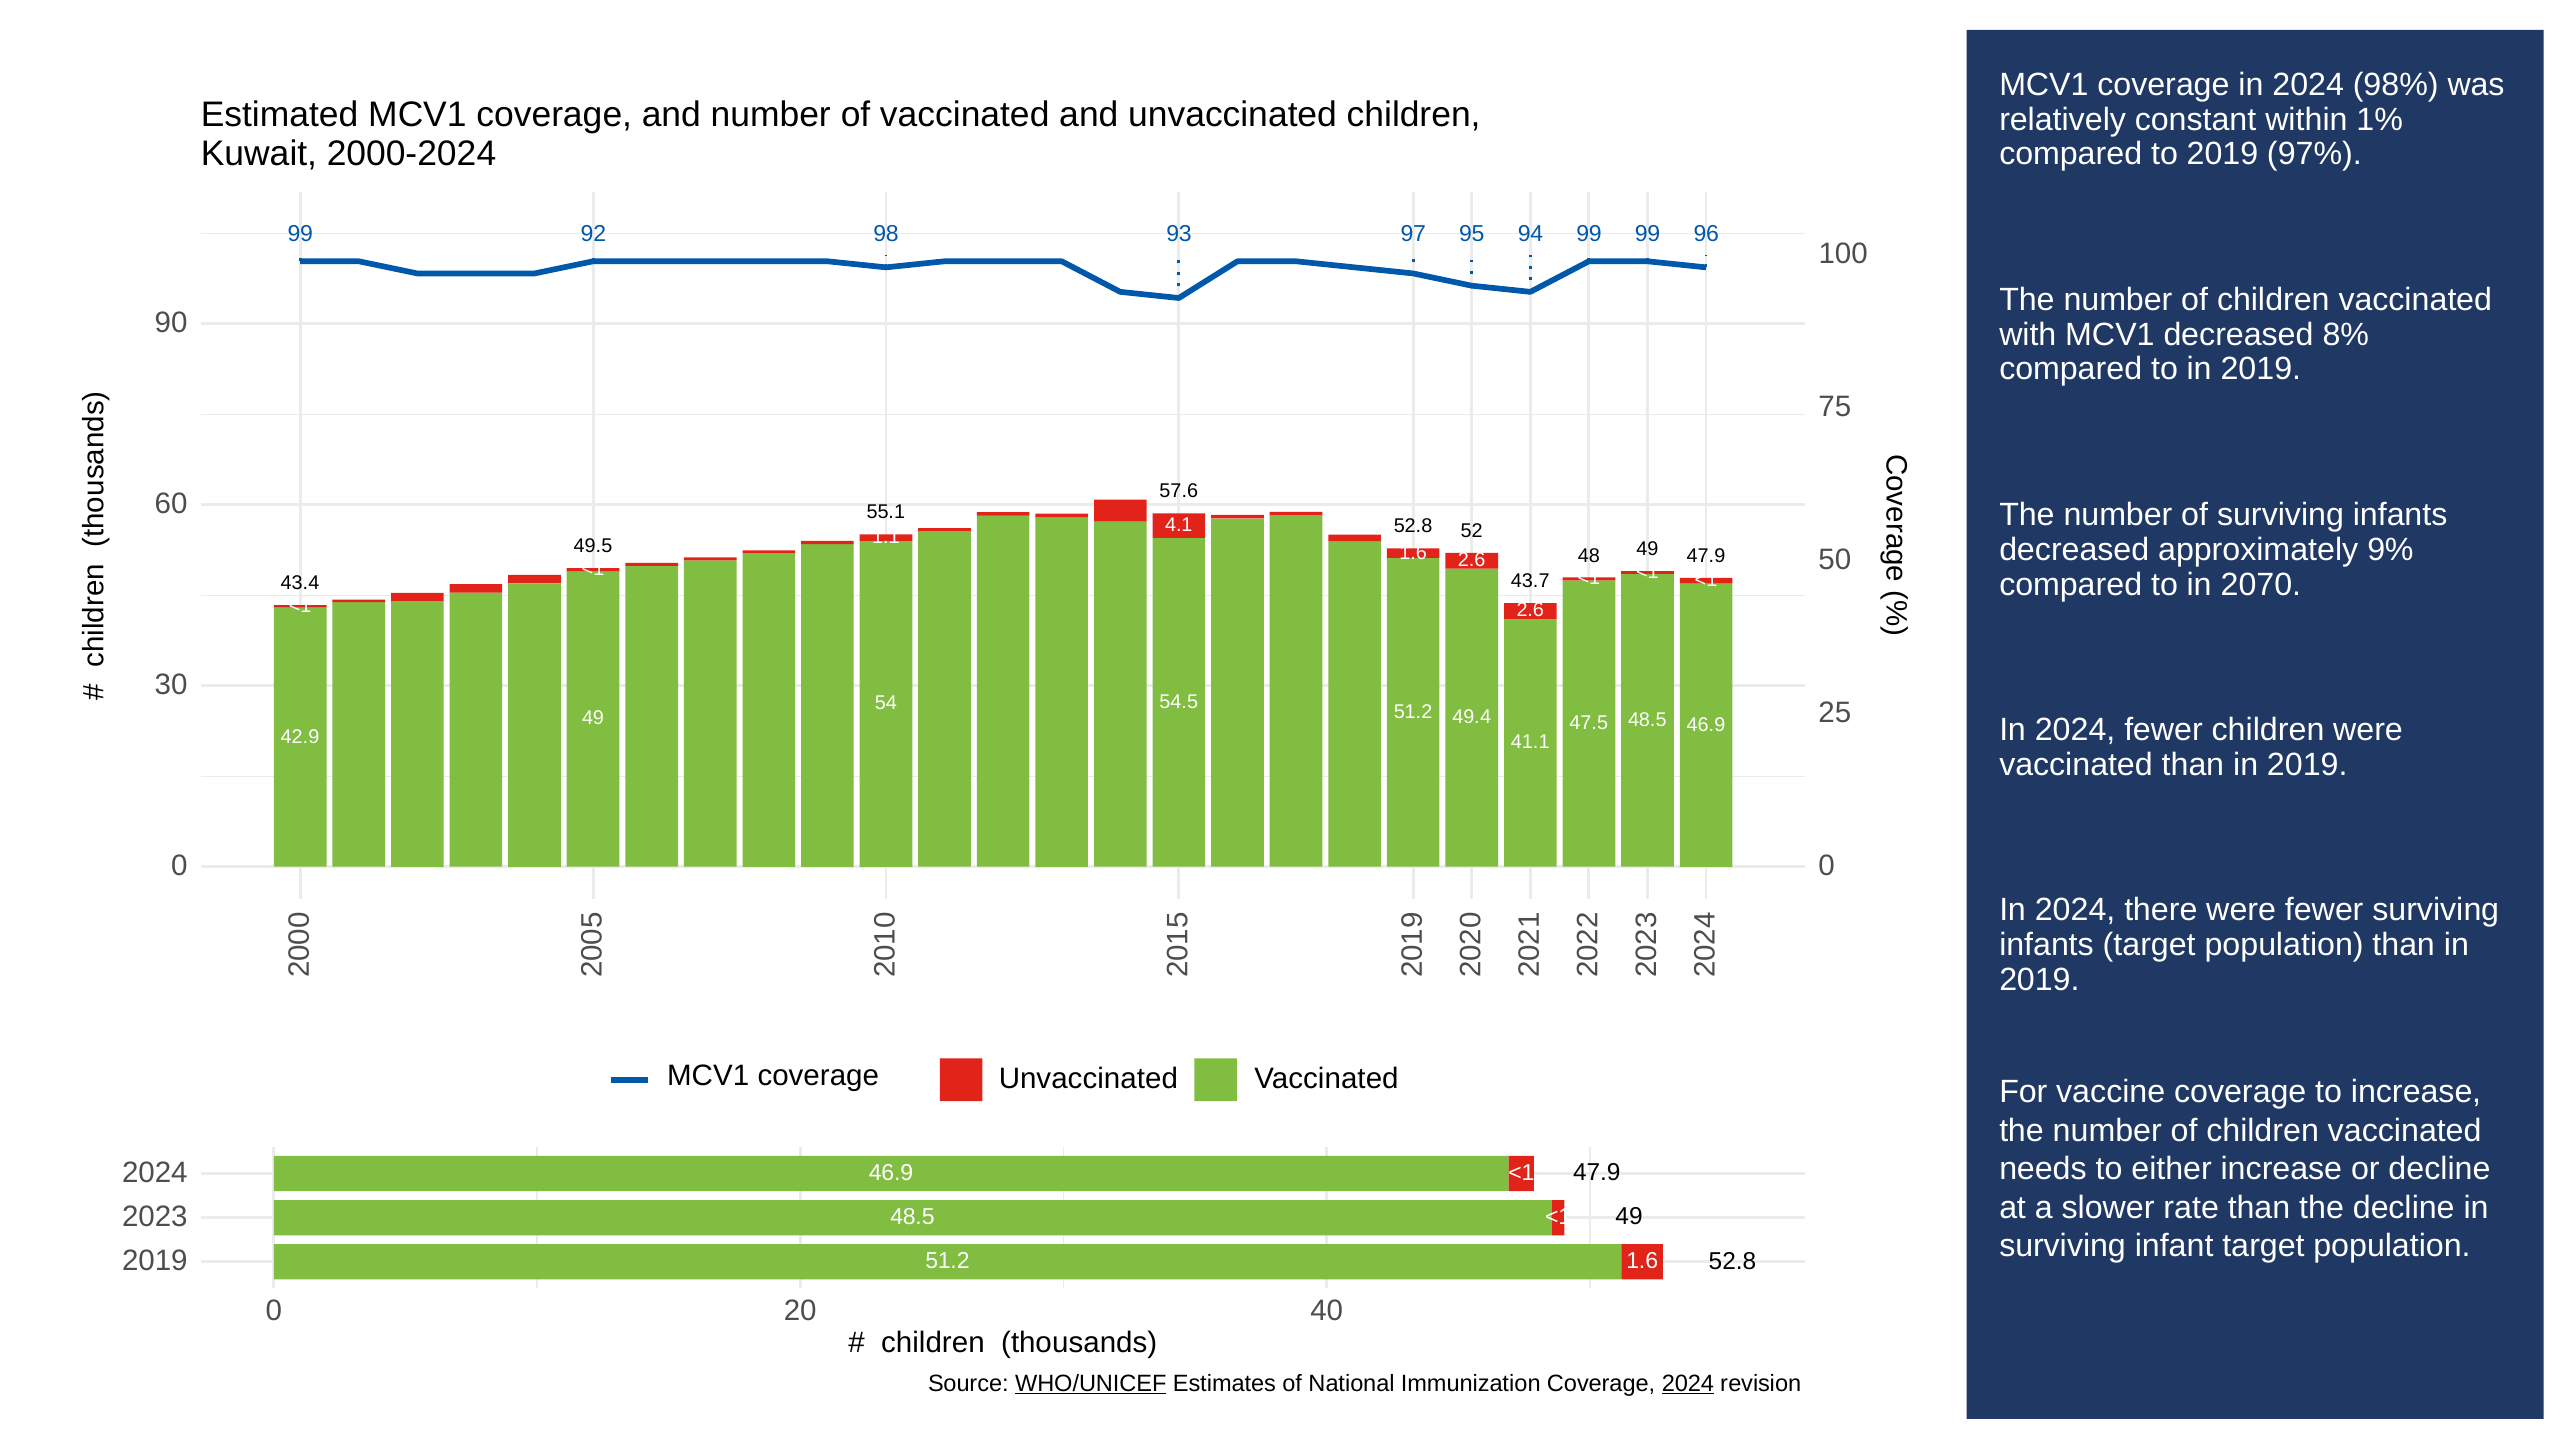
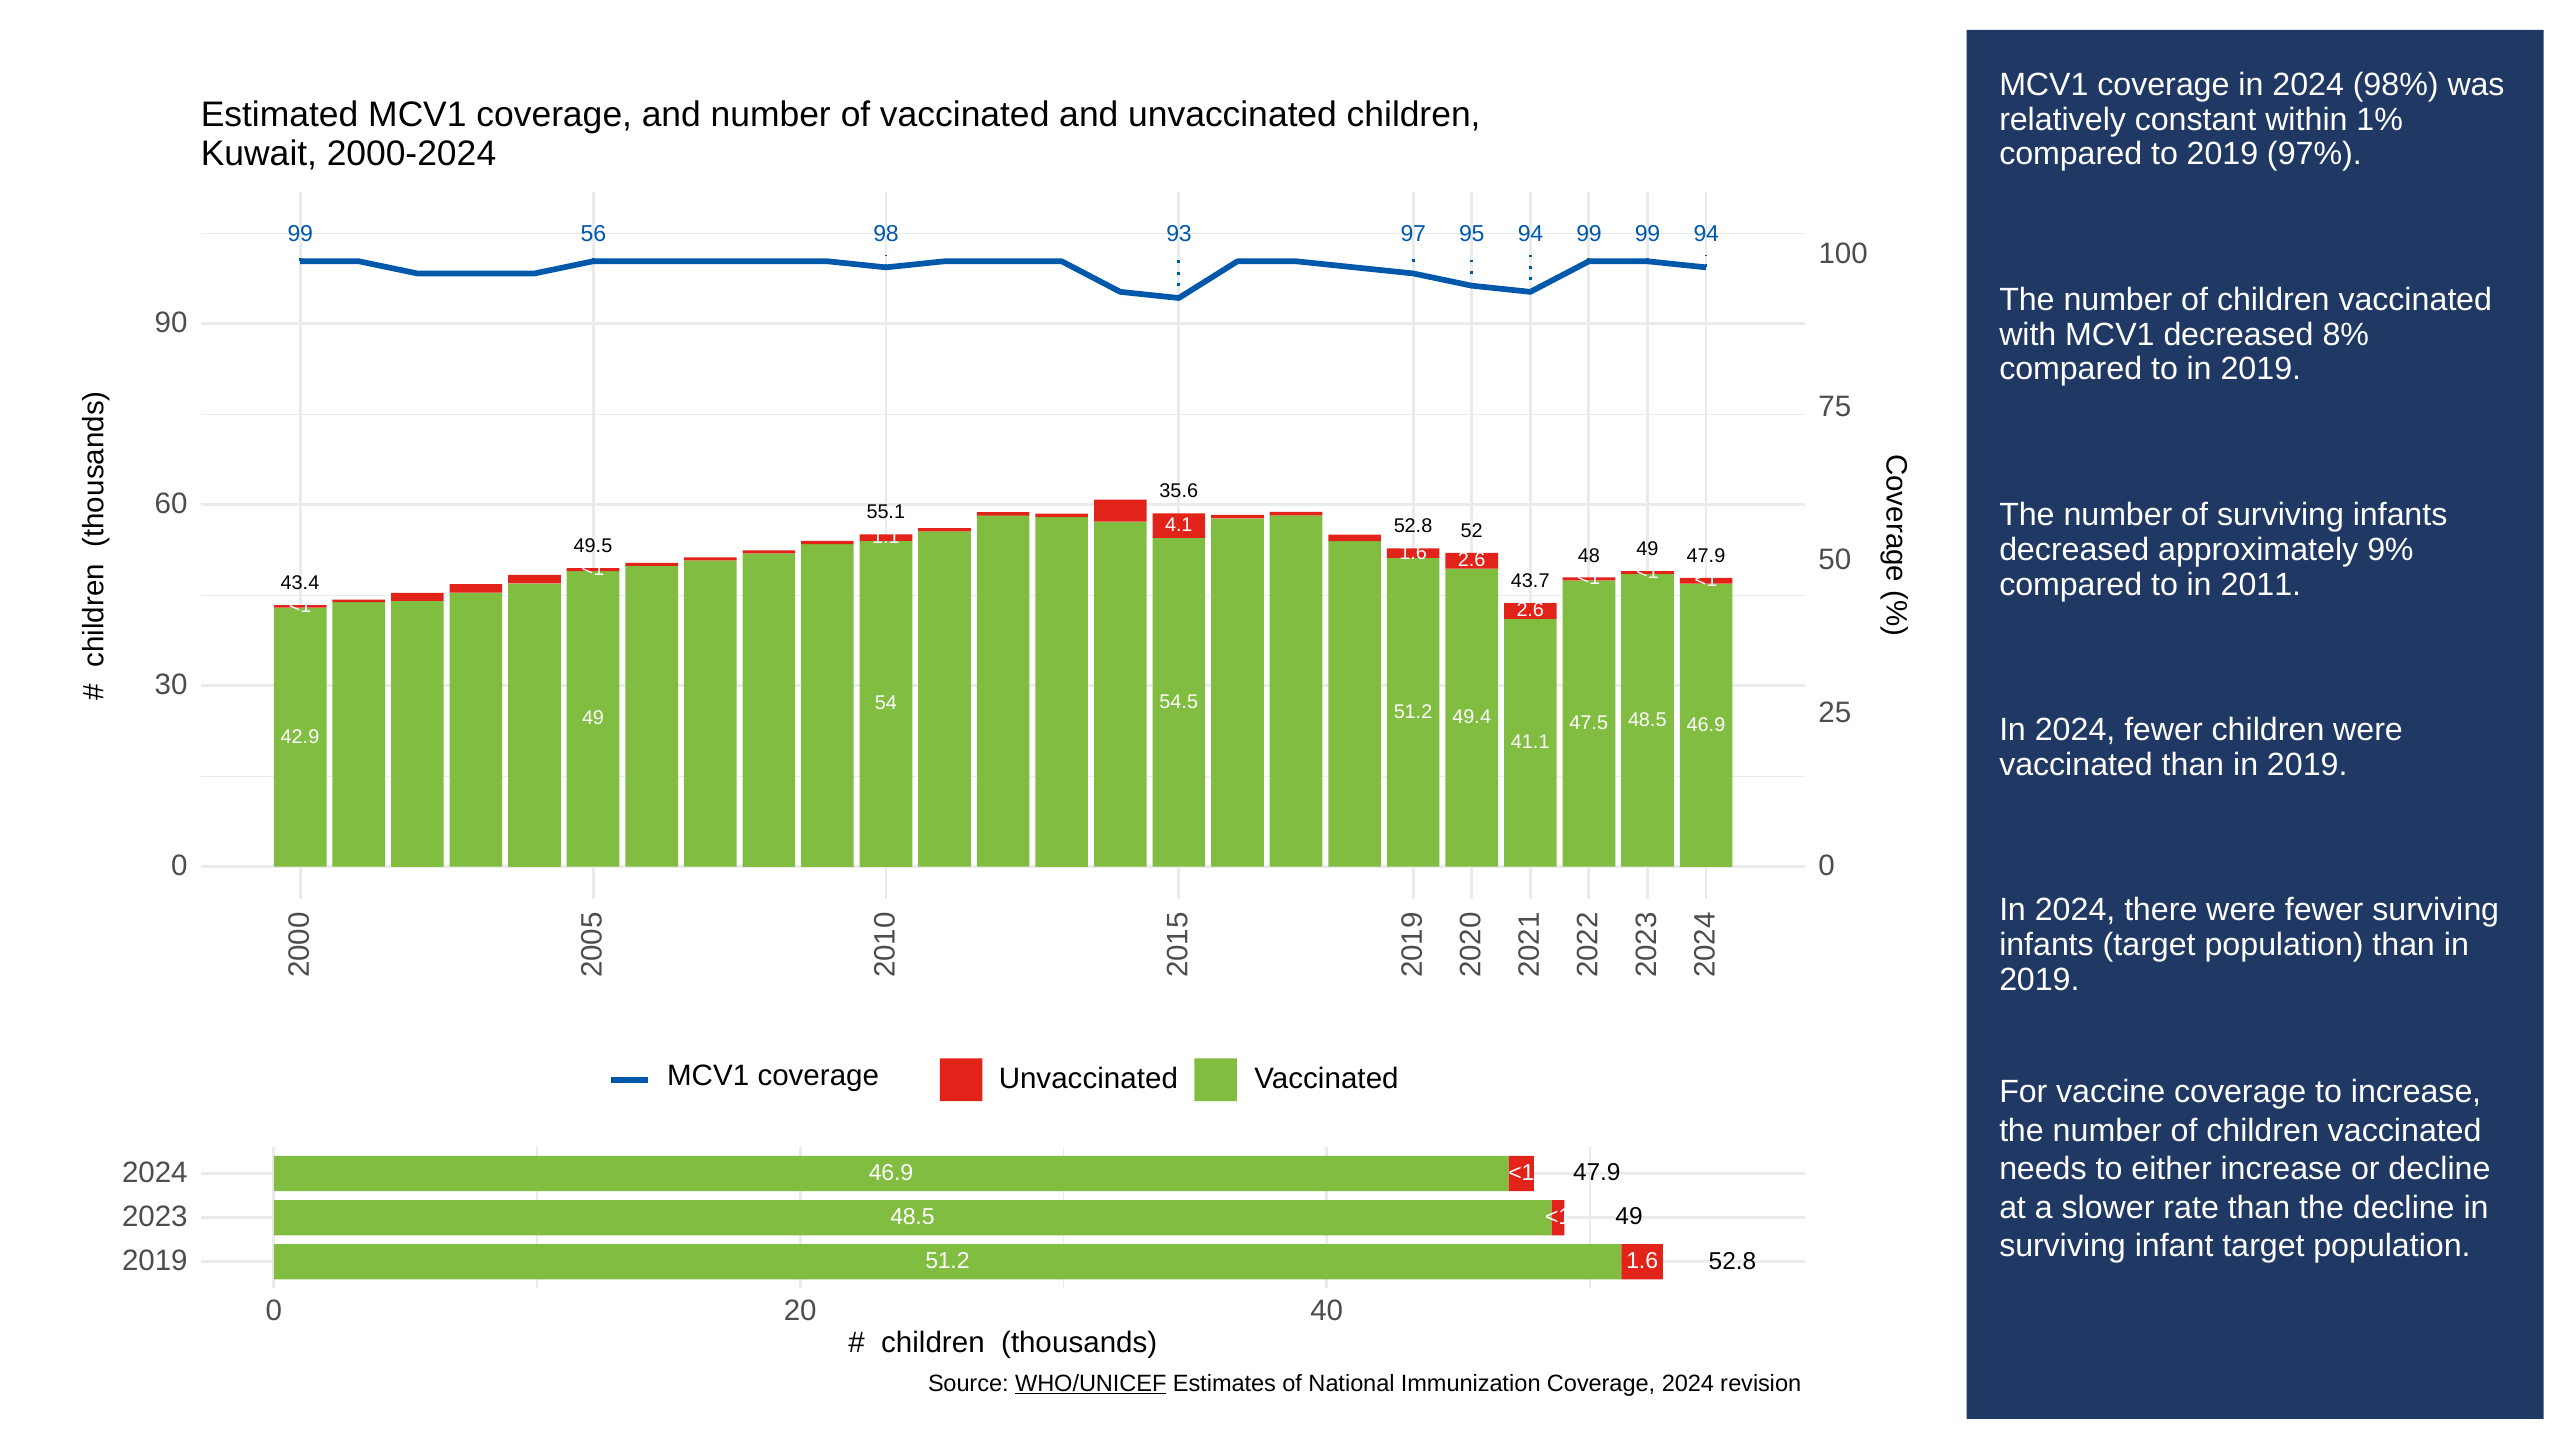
92: 92 -> 56 (593, 234)
99 96: 96 -> 94 (1706, 234)
57.6: 57.6 -> 35.6 (1179, 491)
2070: 2070 -> 2011 (2261, 584)
2024 underline: present -> none (1688, 1383)
